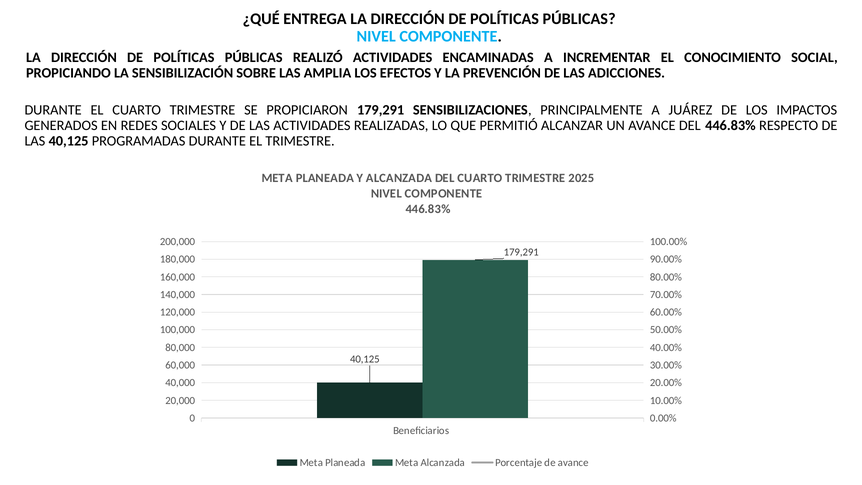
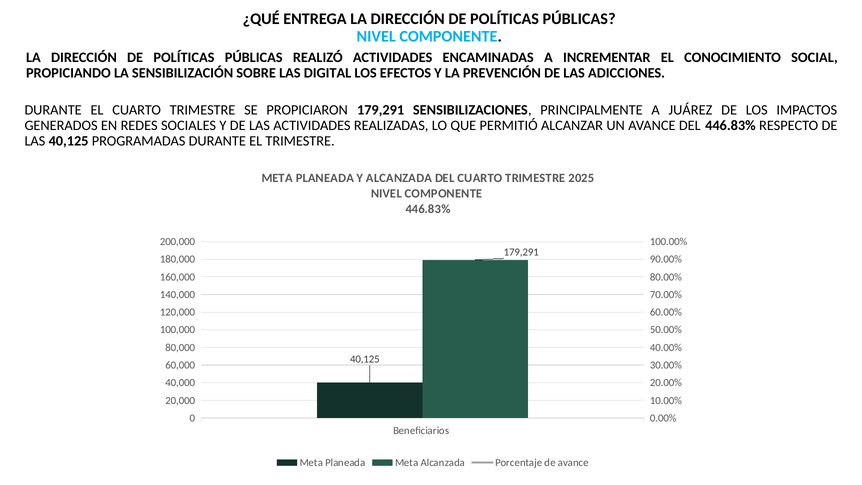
AMPLIA: AMPLIA -> DIGITAL (328, 73)
